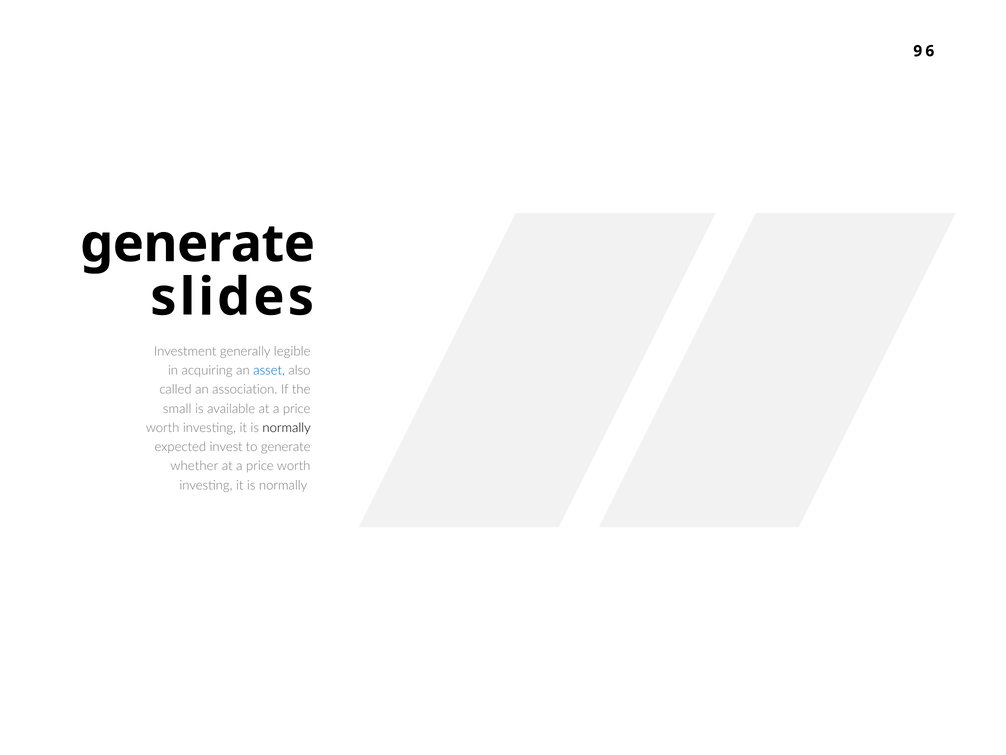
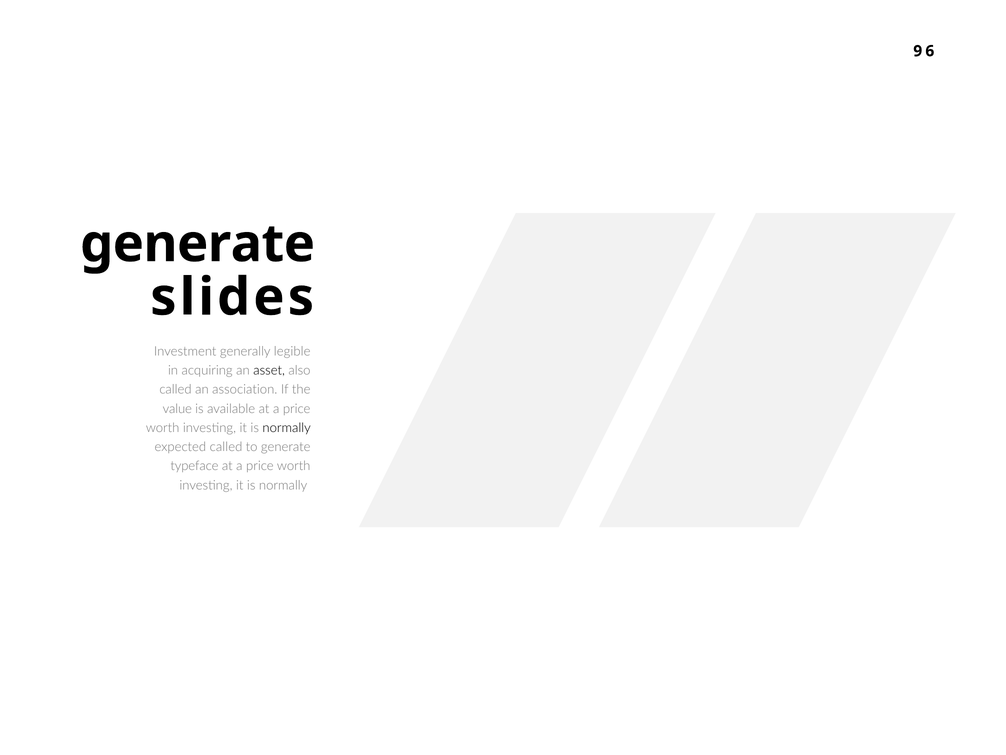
asset colour: blue -> black (269, 370)
small: small -> value (177, 408)
expected invest: invest -> called (226, 447)
whether: whether -> typeface (194, 466)
